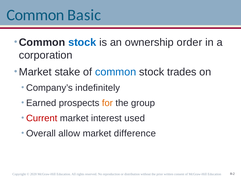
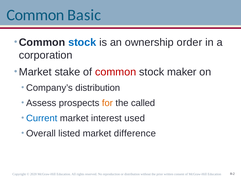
common colour: blue -> red (116, 72)
trades: trades -> maker (182, 72)
Company’s indefinitely: indefinitely -> distribution (98, 88)
Earned: Earned -> Assess (41, 103)
group: group -> called (143, 103)
Current colour: red -> blue (42, 119)
allow: allow -> listed (69, 134)
